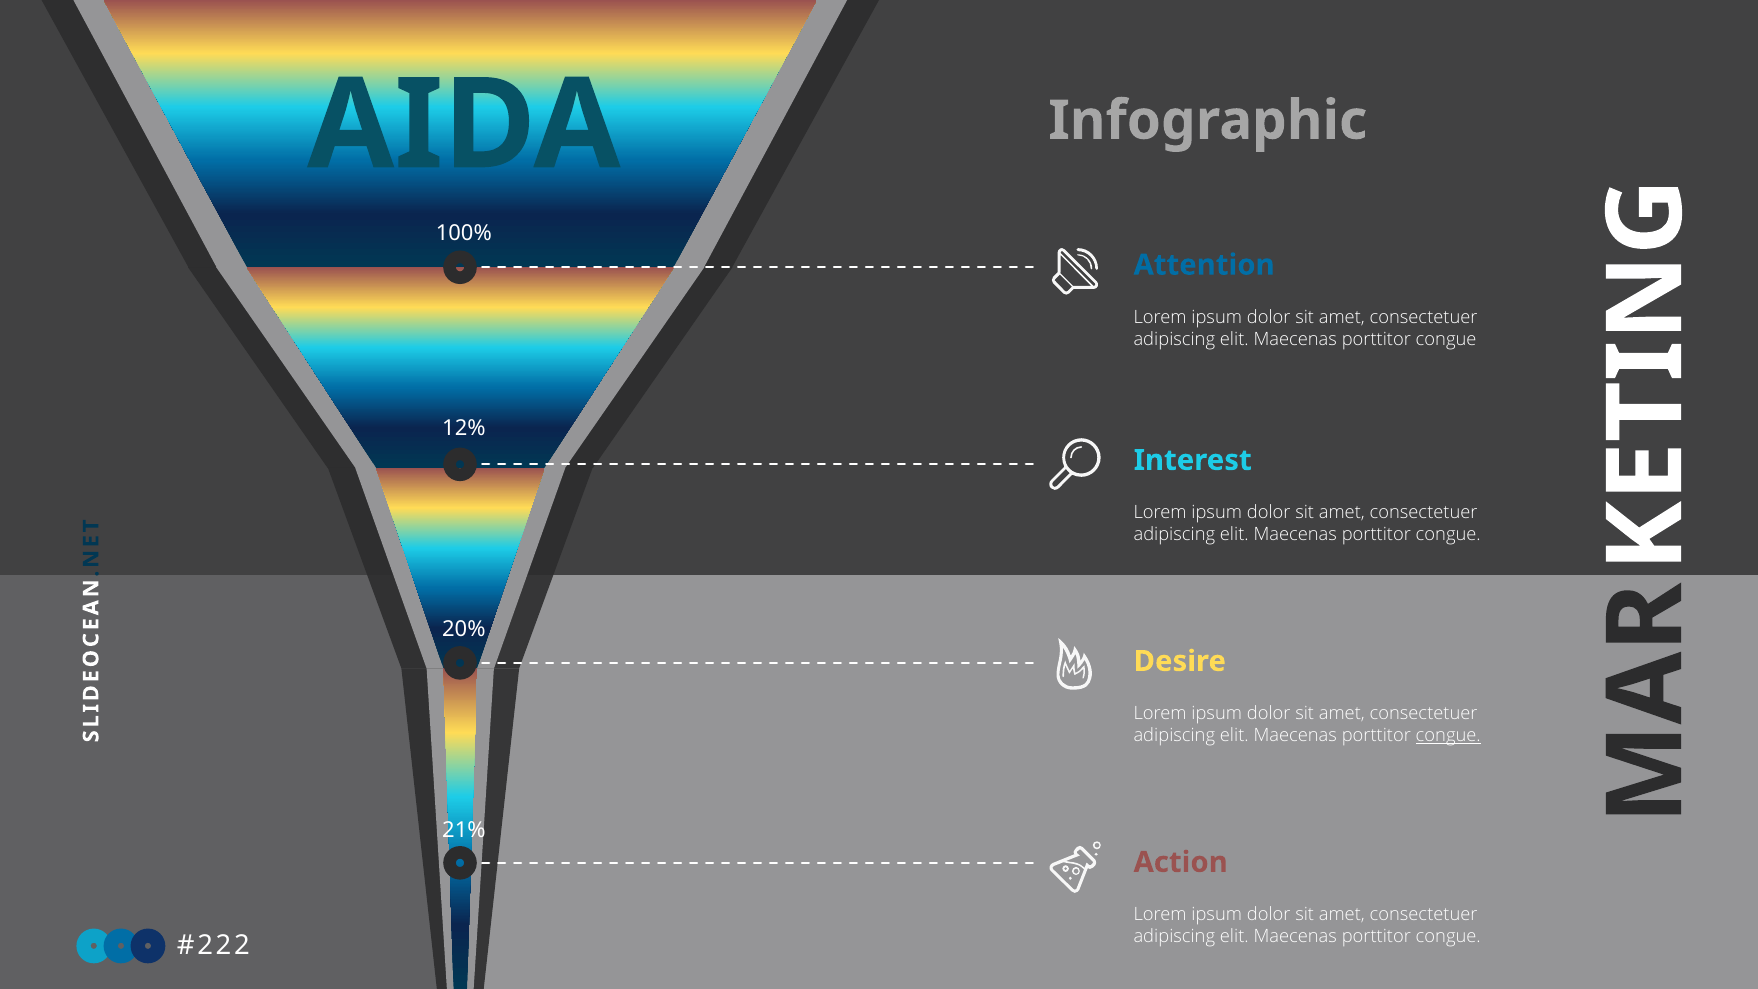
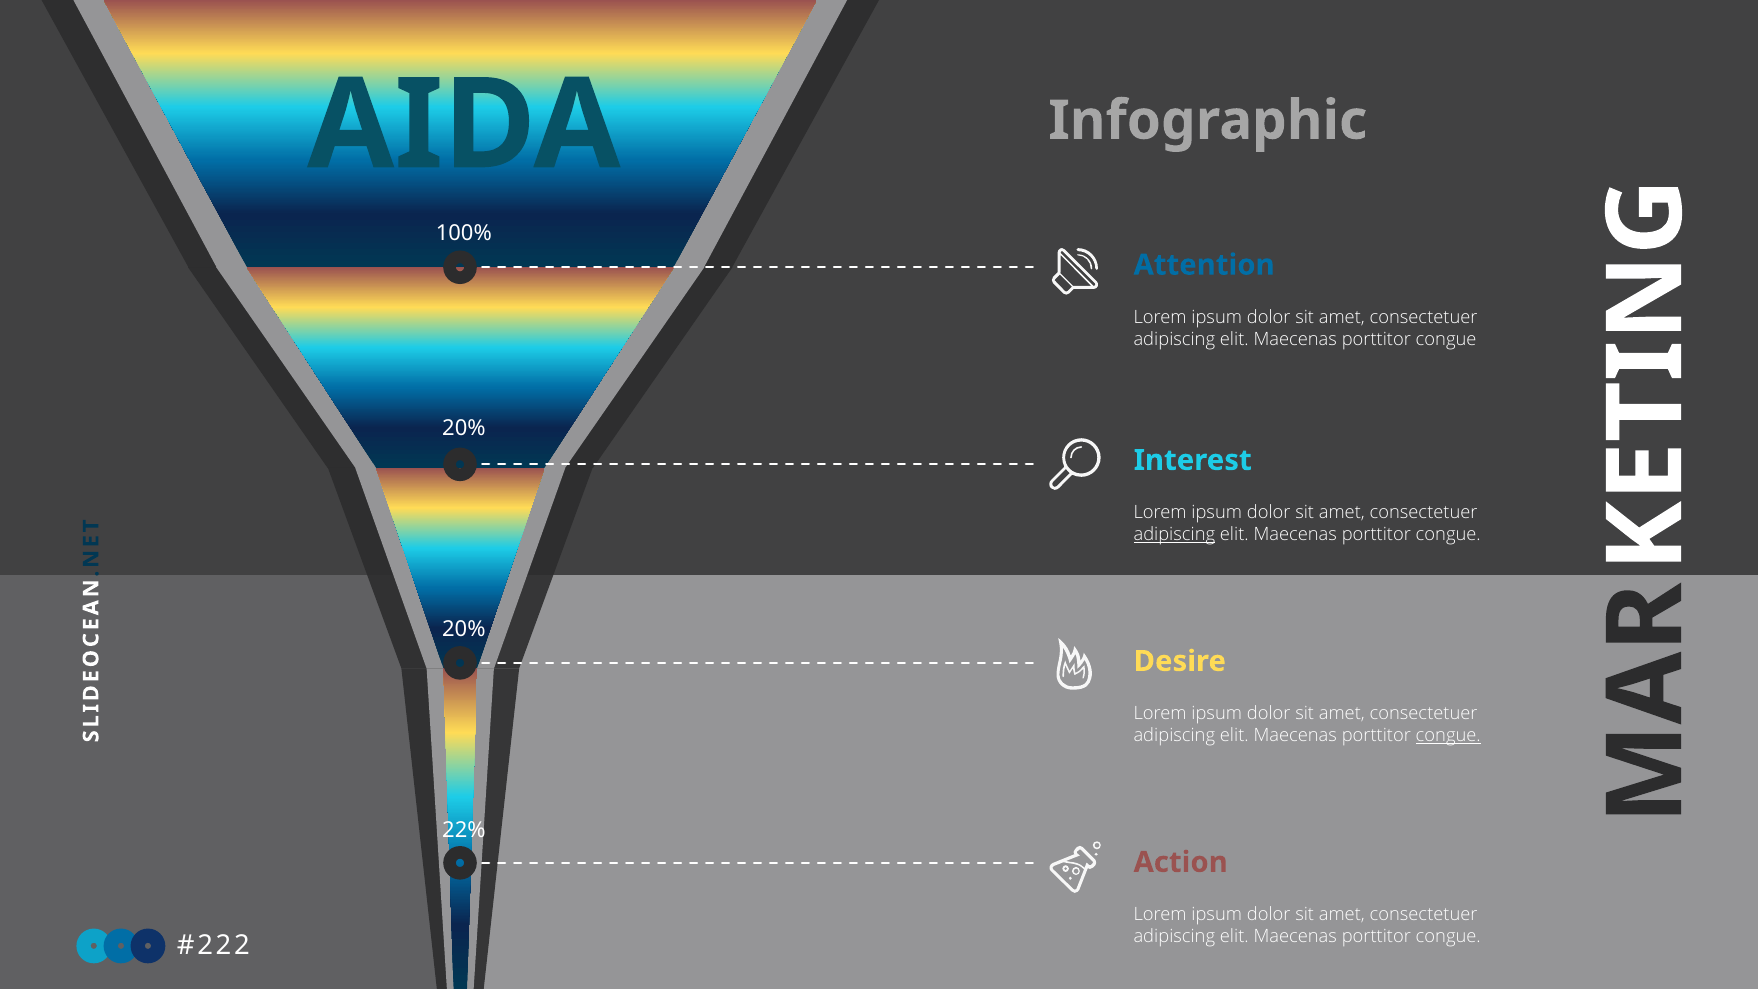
12%: 12% -> 20% (464, 428)
adipiscing underline: none -> present (1174, 534)
21%: 21% -> 22% (464, 830)
